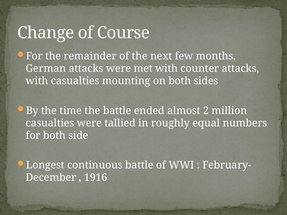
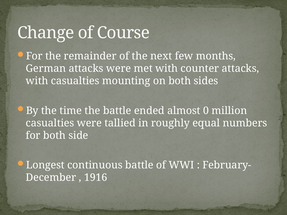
2: 2 -> 0 (206, 111)
